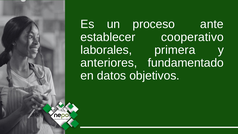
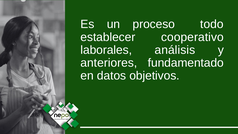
ante: ante -> todo (212, 24)
primera: primera -> análisis (175, 50)
